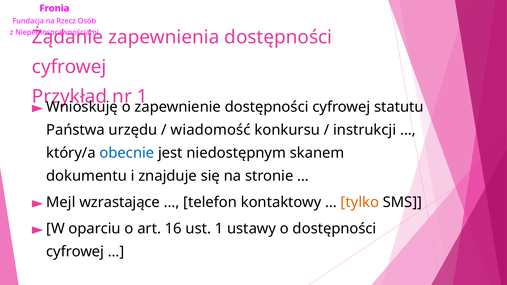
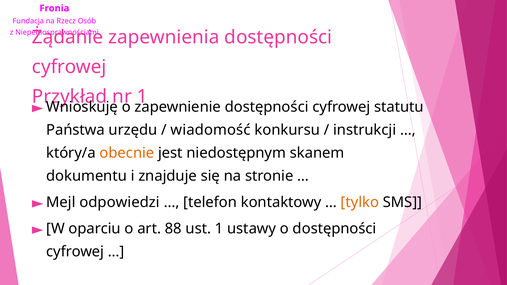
obecnie colour: blue -> orange (127, 153)
wzrastające: wzrastające -> odpowiedzi (120, 202)
16: 16 -> 88 (173, 229)
